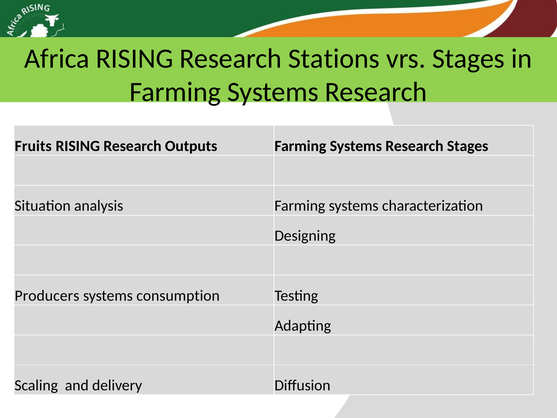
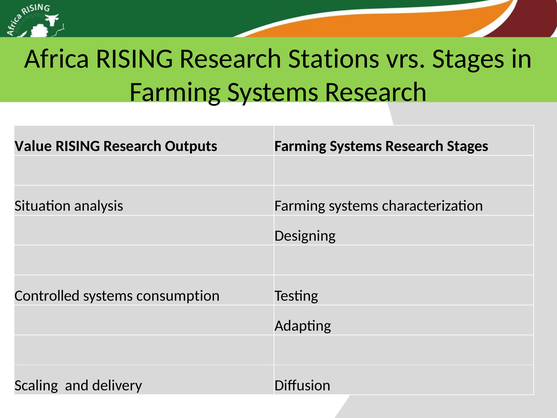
Fruits: Fruits -> Value (33, 146)
Producers: Producers -> Controlled (47, 295)
